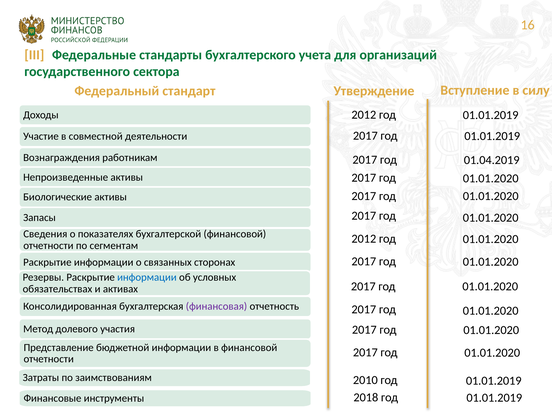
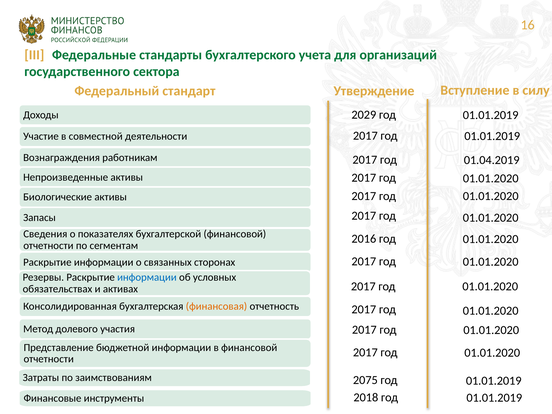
2012: 2012 -> 2029 (364, 115)
2012: 2012 -> 2016 (364, 239)
финансовая colour: purple -> orange (216, 306)
2010: 2010 -> 2075 (365, 380)
